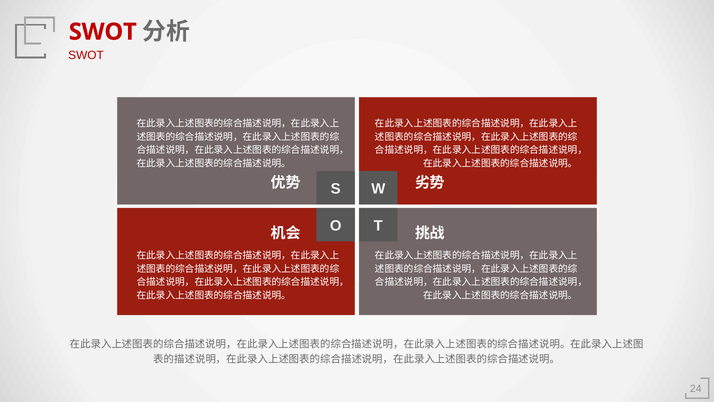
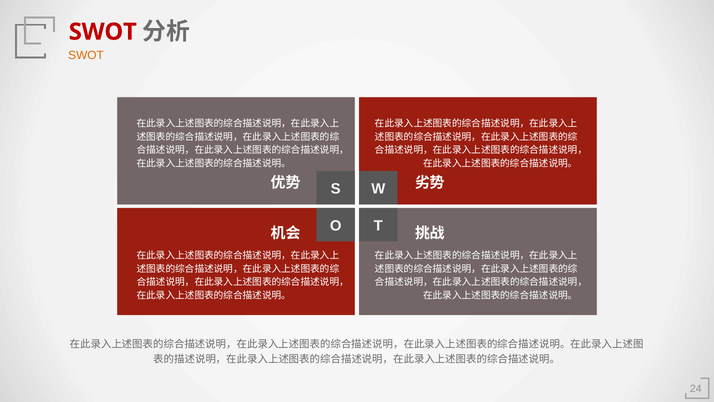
SWOT colour: red -> orange (86, 55)
